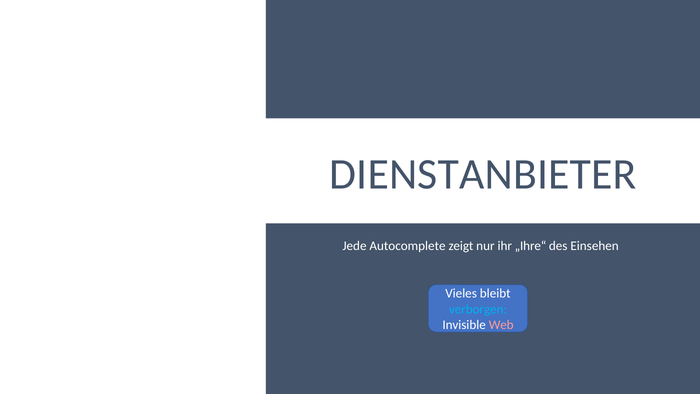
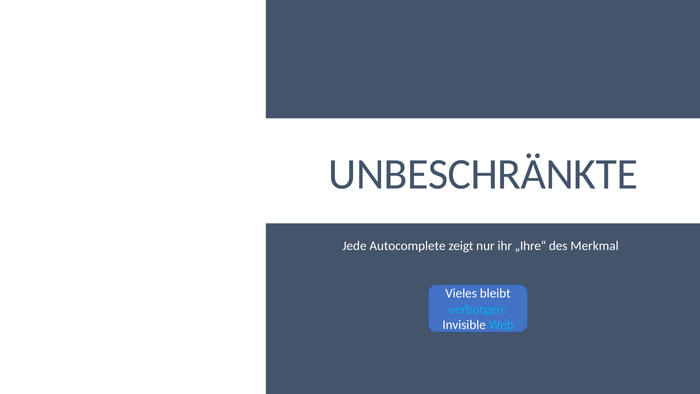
DIENSTANBIETER: DIENSTANBIETER -> UNBESCHRÄNKTE (483, 174)
Einsehen: Einsehen -> Merkmal (595, 246)
Web colour: pink -> light blue (501, 325)
